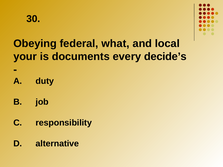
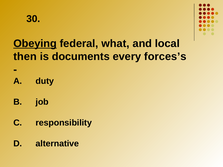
Obeying underline: none -> present (35, 44)
your: your -> then (25, 57)
decide’s: decide’s -> forces’s (165, 57)
